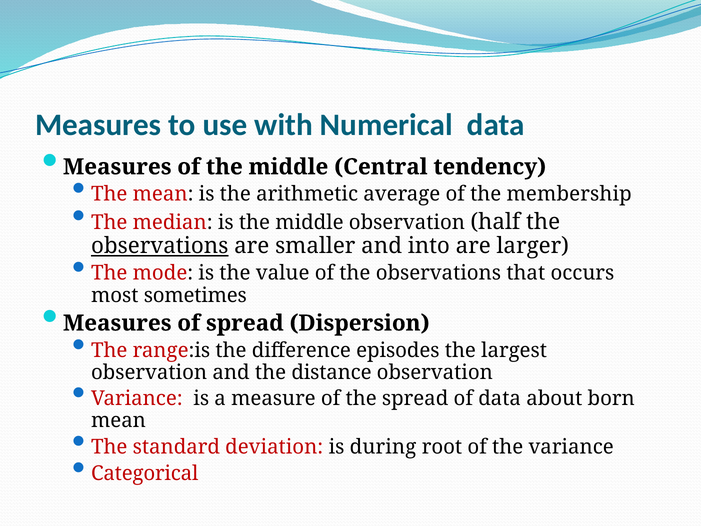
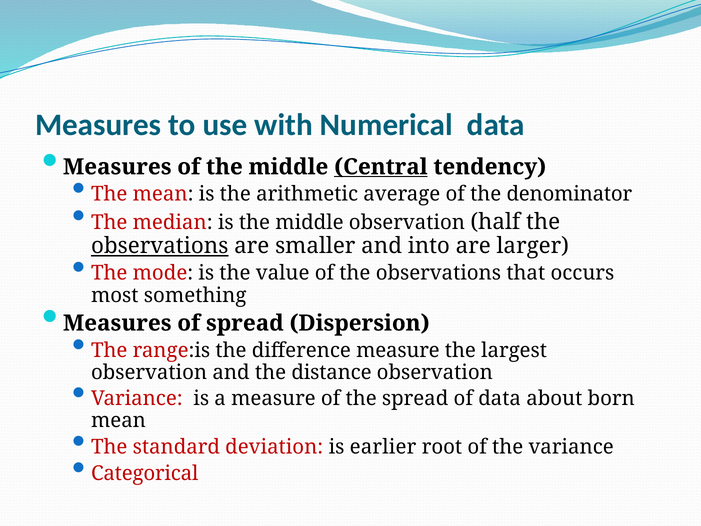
Central underline: none -> present (381, 167)
membership: membership -> denominator (569, 194)
sometimes: sometimes -> something (195, 295)
difference episodes: episodes -> measure (398, 350)
during: during -> earlier (383, 447)
